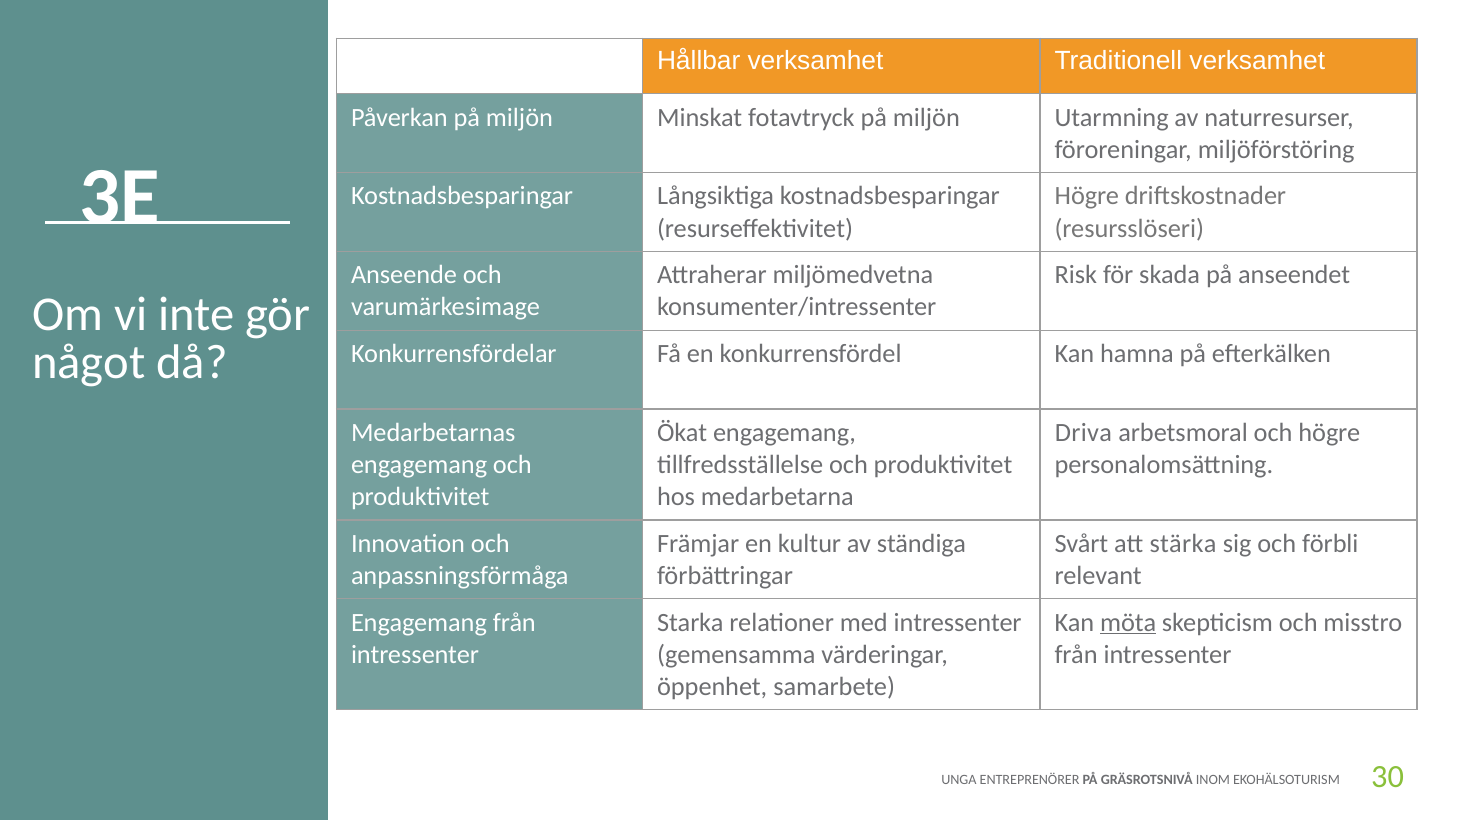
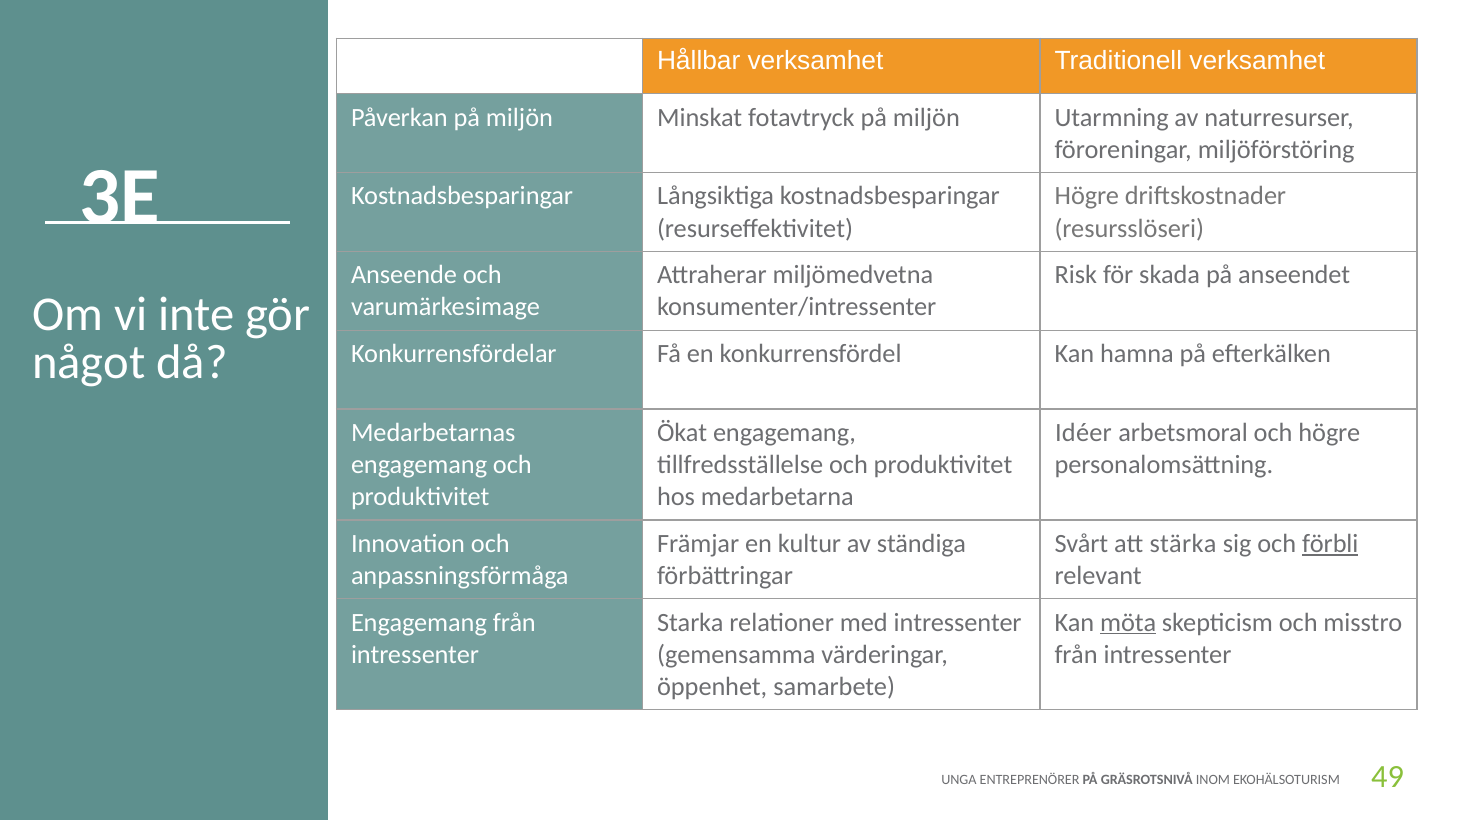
Driva: Driva -> Idéer (1083, 433)
förbli underline: none -> present (1330, 544)
30: 30 -> 49 (1388, 777)
